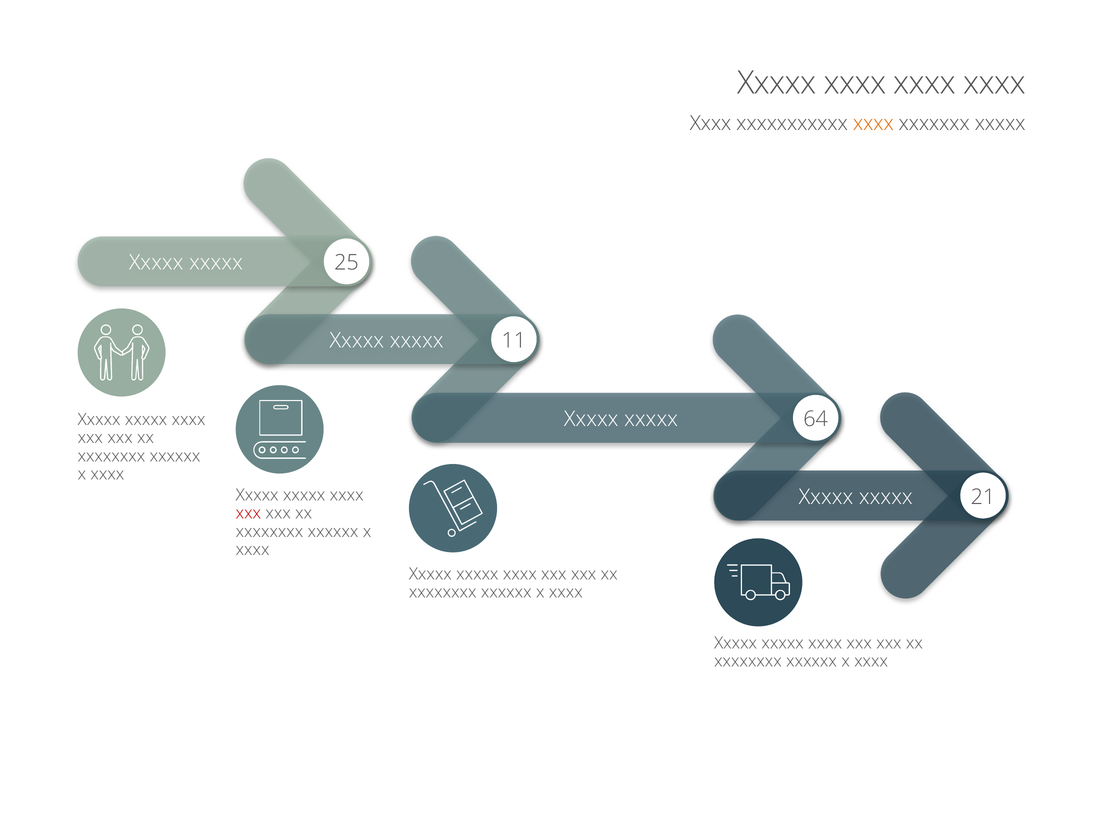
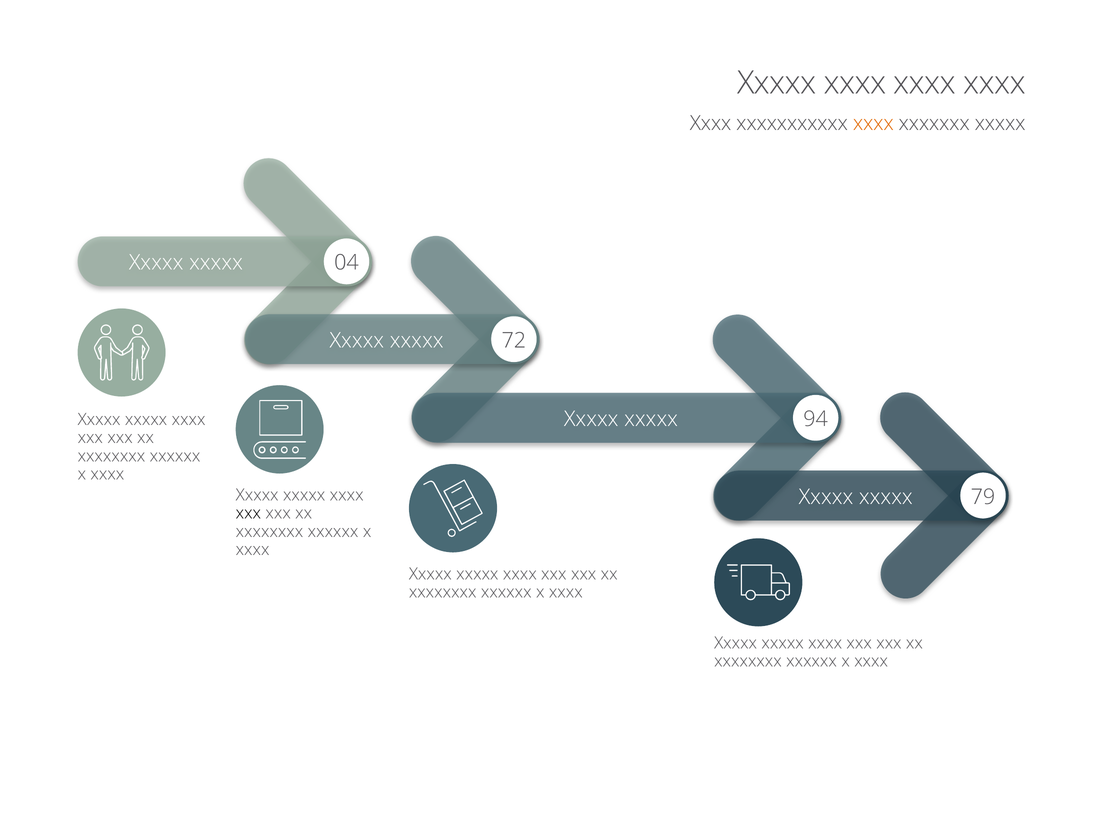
25: 25 -> 04 (346, 263)
11: 11 -> 72 (514, 341)
64: 64 -> 94 (816, 419)
21: 21 -> 79 (983, 497)
xxx colour: red -> black (248, 513)
